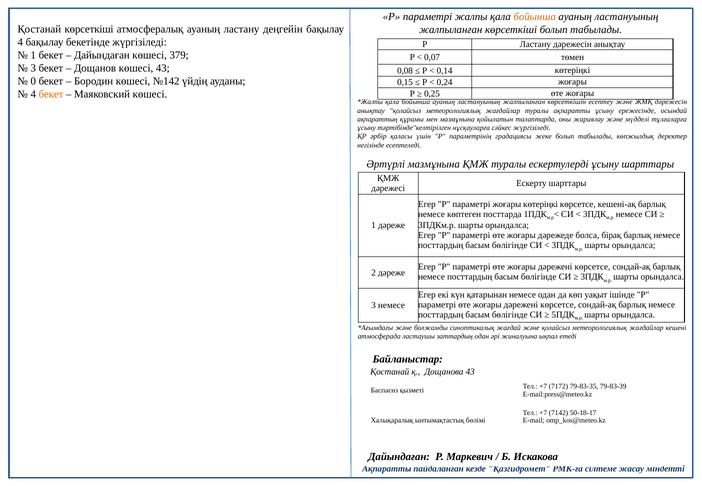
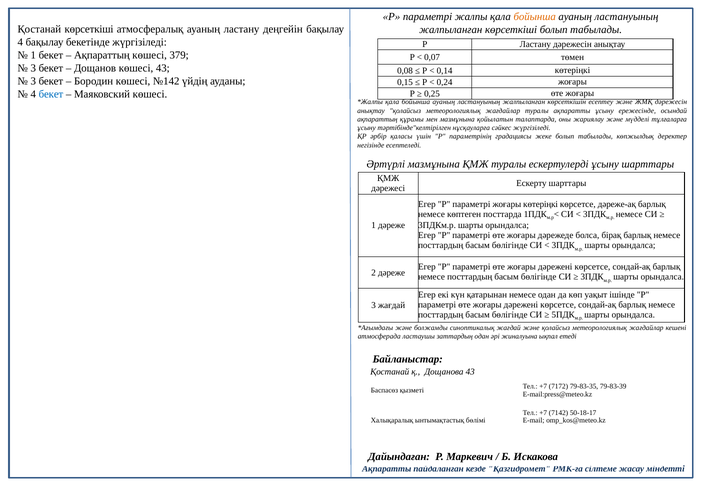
Дайындаған: Дайындаған -> Ақпараттың (102, 55)
0: 0 -> 3 (33, 81)
бекет colour: orange -> blue (51, 94)
кешені-ақ: кешені-ақ -> дәреже-ақ (617, 204)
3 немесе: немесе -> жағдай (392, 305)
